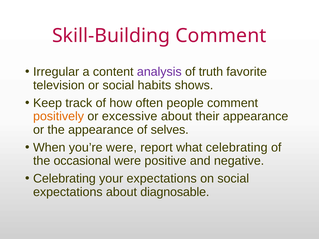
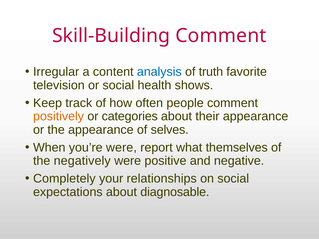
analysis colour: purple -> blue (159, 72)
habits: habits -> health (154, 85)
excessive: excessive -> categories (130, 116)
what celebrating: celebrating -> themselves (237, 148)
occasional: occasional -> negatively (82, 161)
Celebrating: Celebrating -> Completely (64, 179)
your expectations: expectations -> relationships (162, 179)
